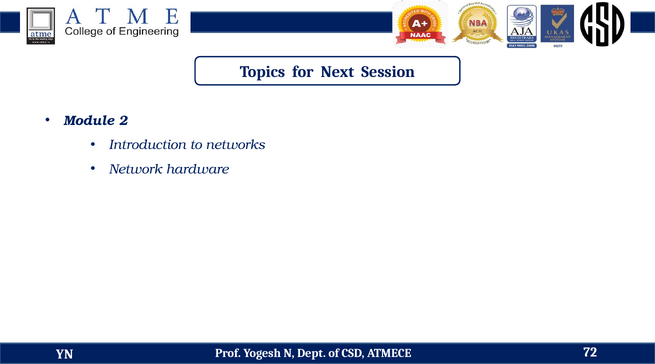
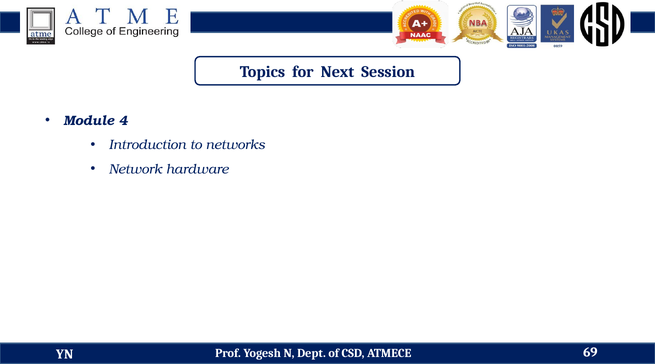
2: 2 -> 4 (123, 121)
72: 72 -> 69 (590, 352)
